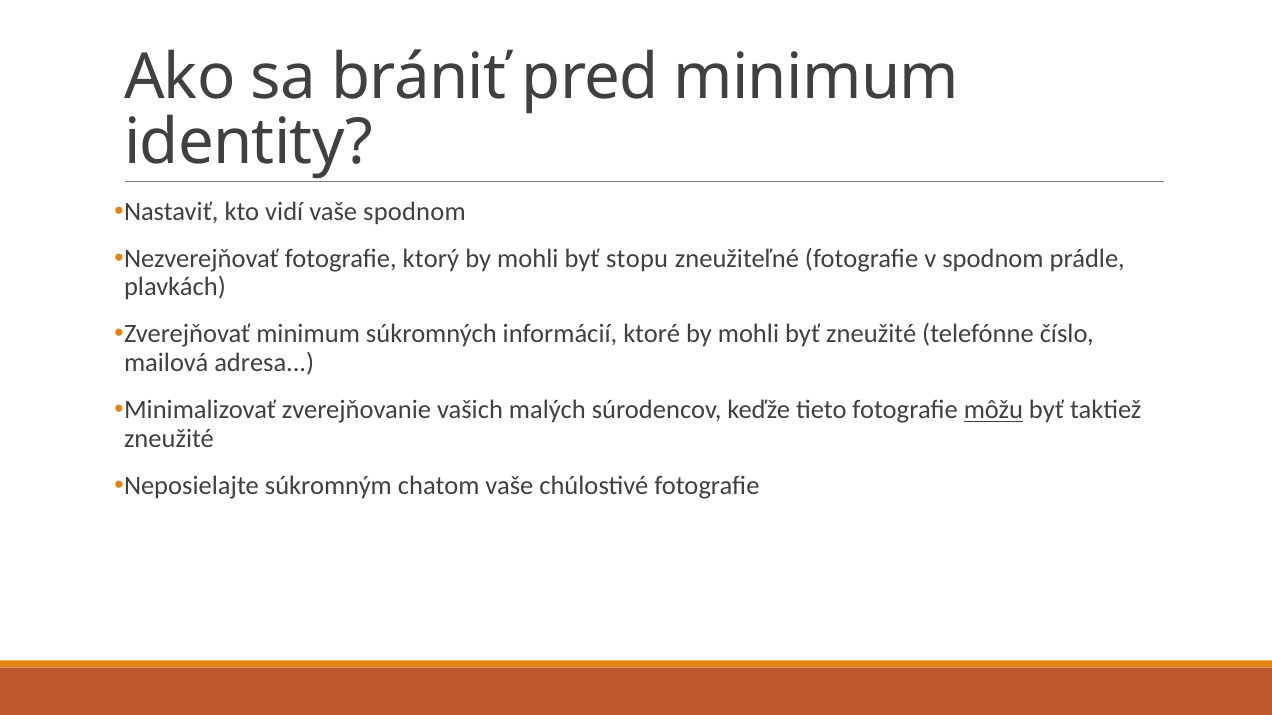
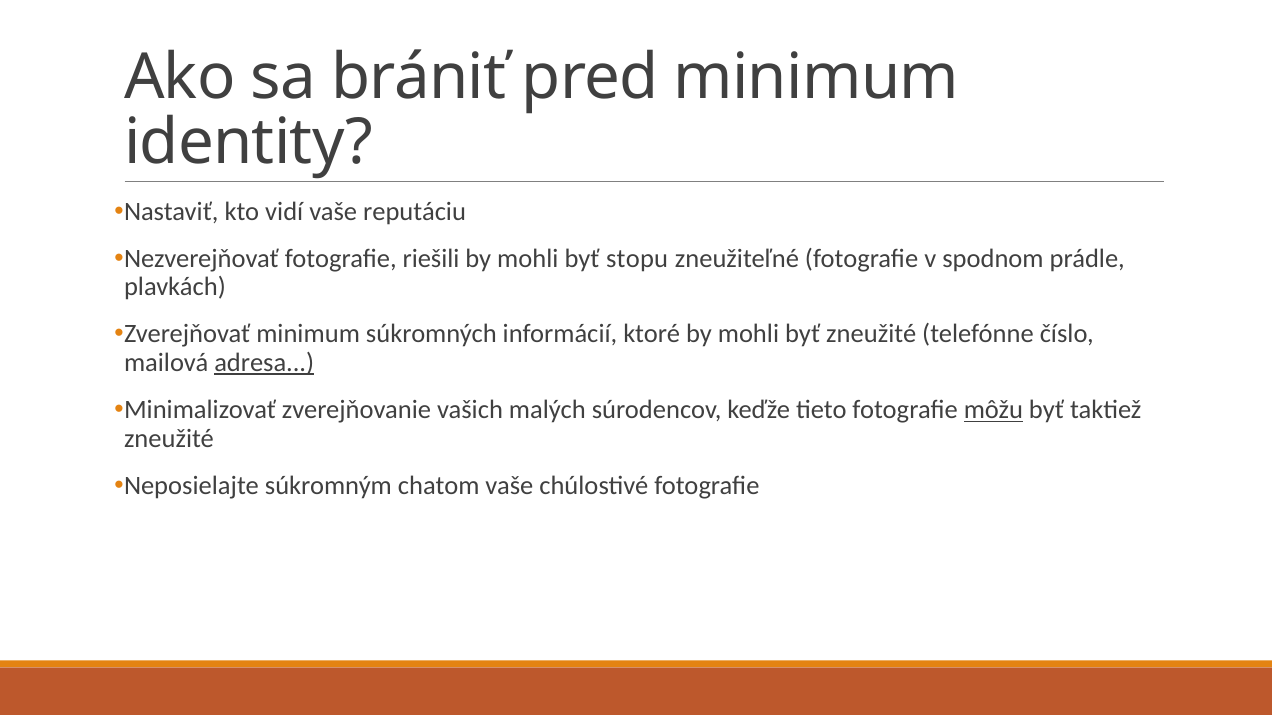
vaše spodnom: spodnom -> reputáciu (415, 211)
ktorý: ktorý -> riešili (431, 259)
adresa underline: none -> present (264, 363)
